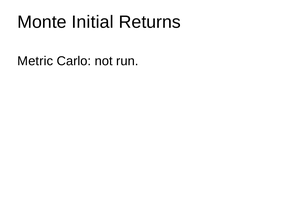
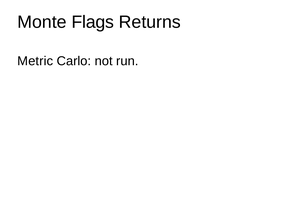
Initial: Initial -> Flags (93, 22)
